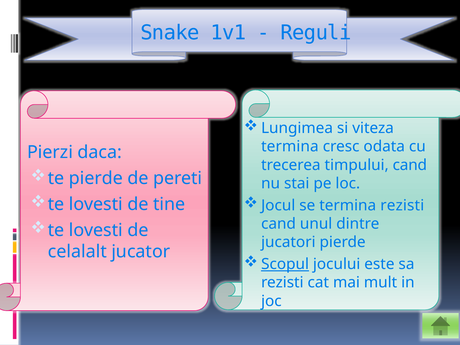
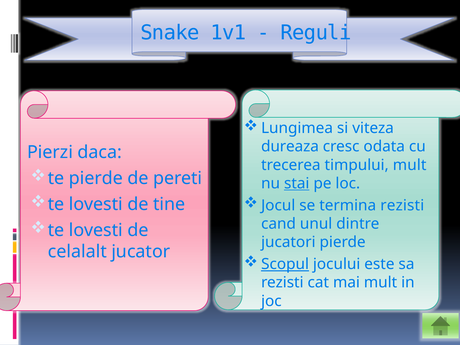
termina: termina -> dureaza (290, 147)
timpului cand: cand -> mult (410, 165)
stai underline: none -> present (297, 183)
